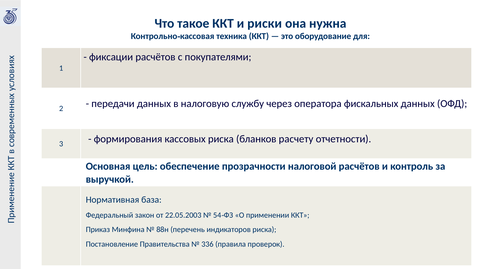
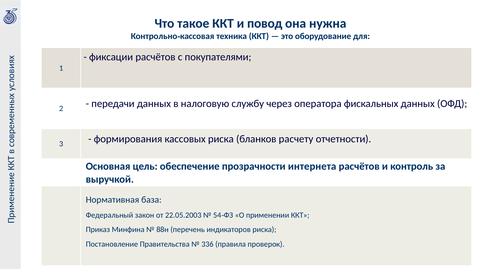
риски: риски -> повод (265, 23)
налоговой: налоговой -> интернета (312, 166)
